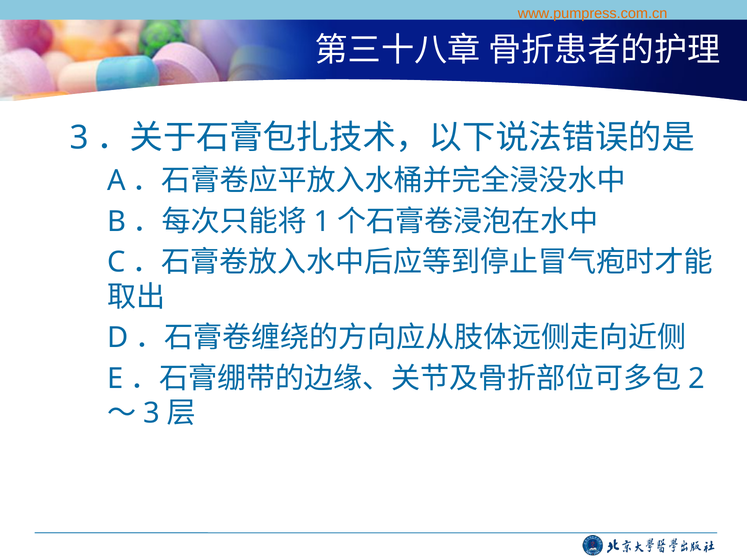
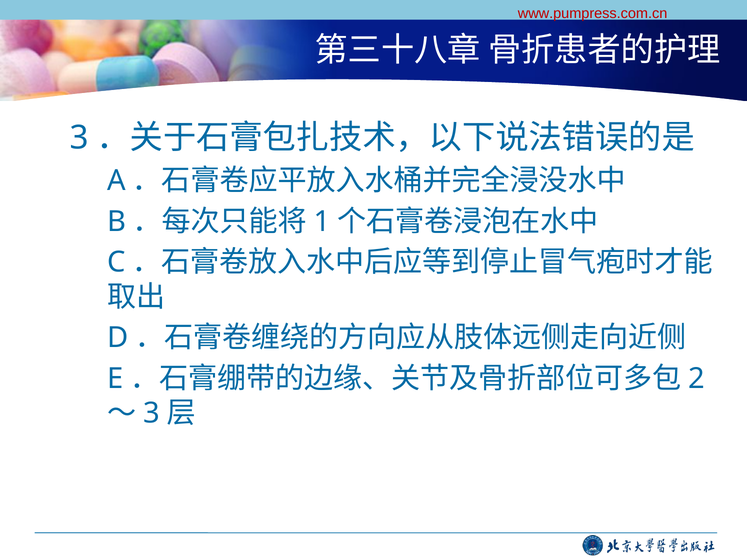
www.pumpress.com.cn colour: orange -> red (593, 13)
